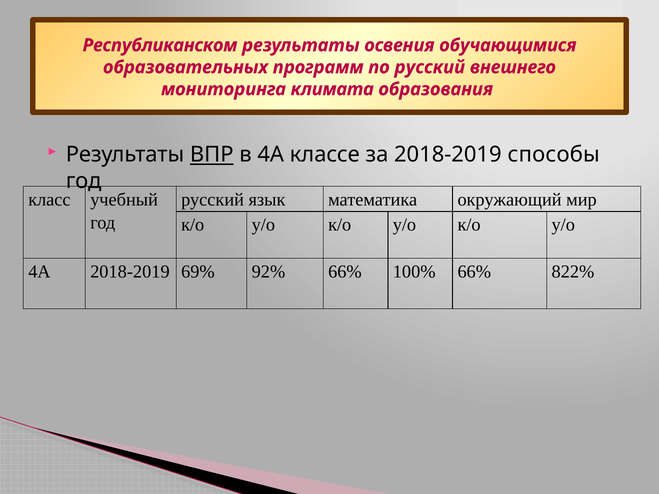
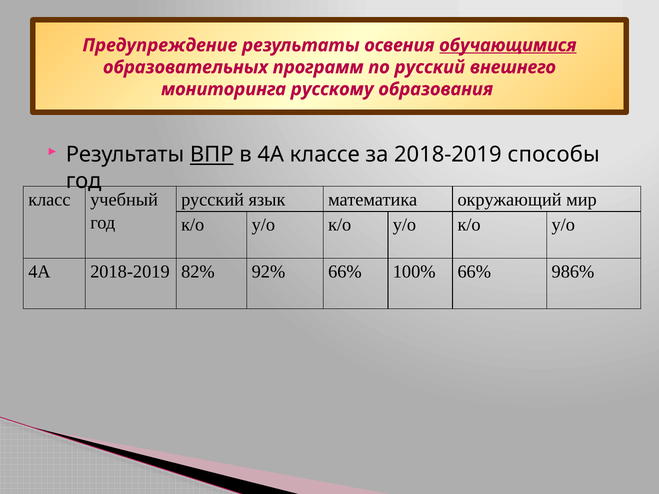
Республиканском: Республиканском -> Предупреждение (160, 45)
обучающимися underline: none -> present (508, 45)
климата: климата -> русскому (332, 89)
69%: 69% -> 82% (198, 272)
822%: 822% -> 986% (573, 272)
